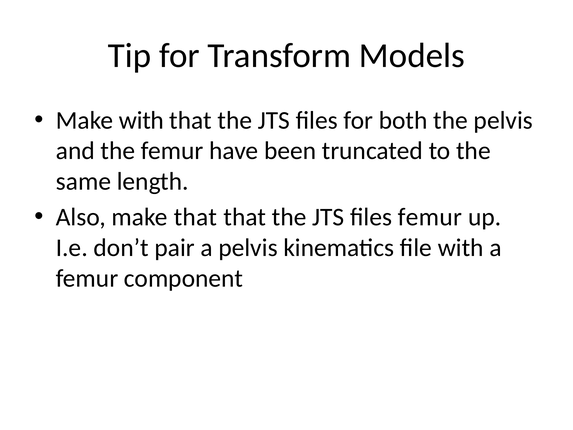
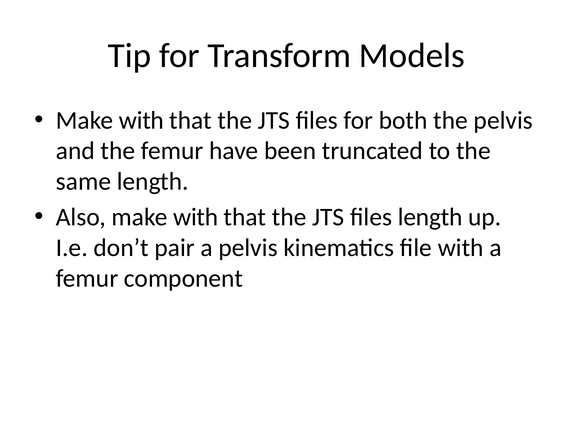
Also make that: that -> with (196, 217)
files femur: femur -> length (430, 217)
